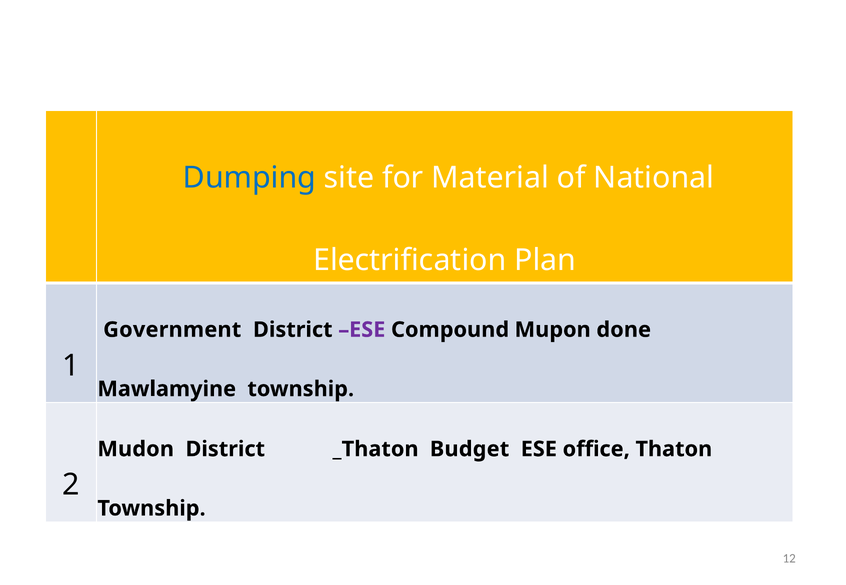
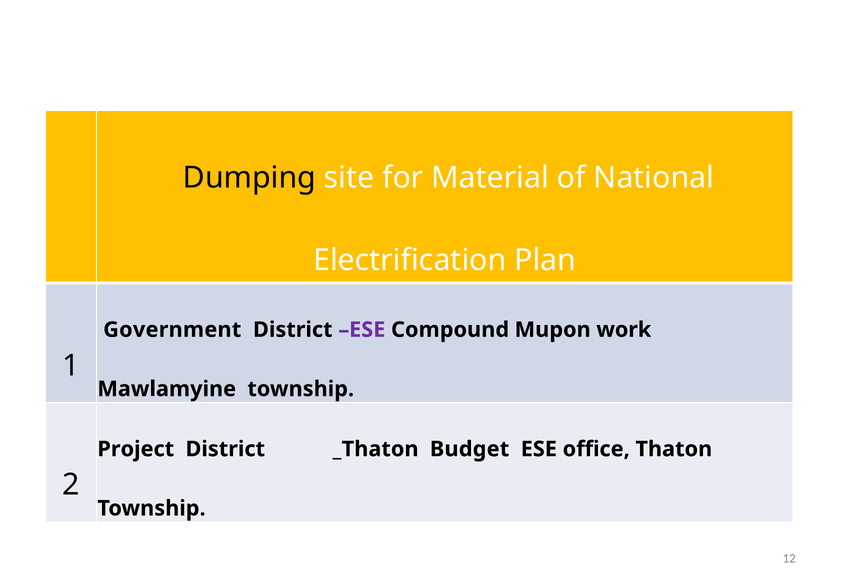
Dumping colour: blue -> black (250, 178)
done: done -> work (624, 330)
Mudon: Mudon -> Project (136, 450)
